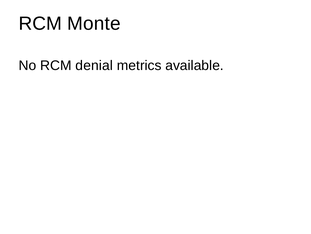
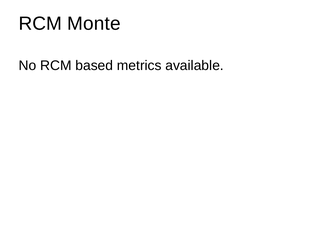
denial: denial -> based (94, 65)
